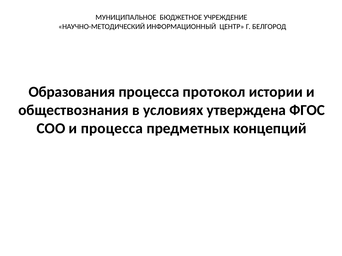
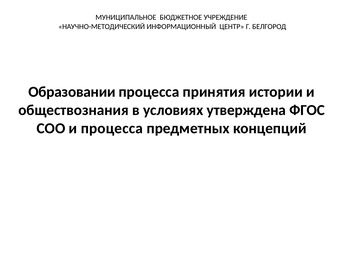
Образования: Образования -> Образовании (72, 92)
протокол: протокол -> принятия (214, 92)
